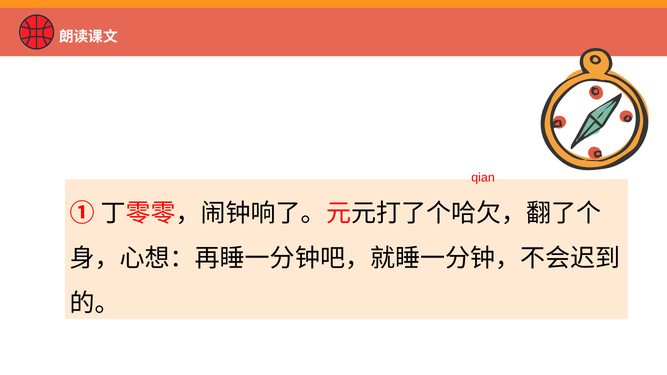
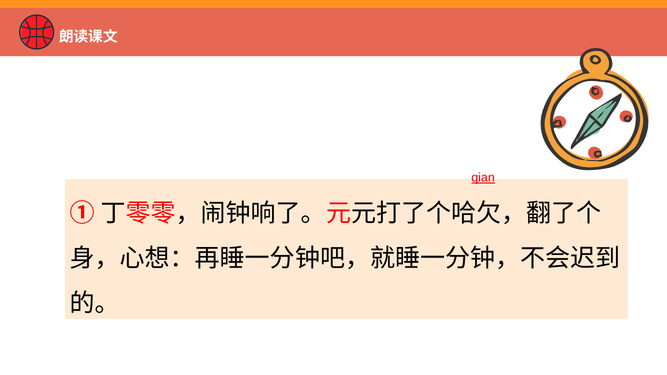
qian underline: none -> present (483, 178)
